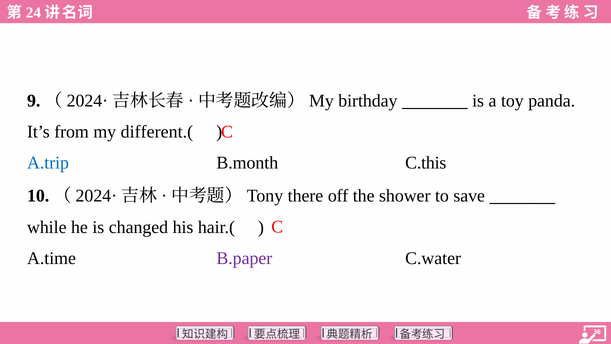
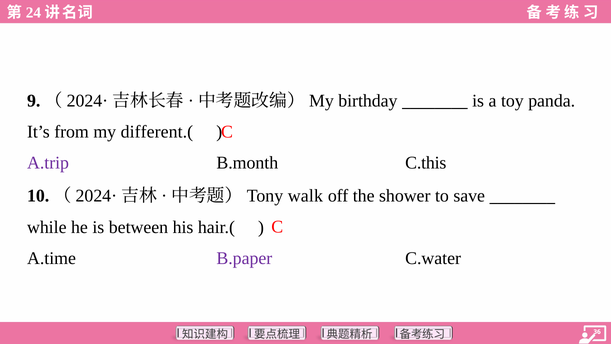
A.trip colour: blue -> purple (48, 163)
there: there -> walk (305, 196)
changed: changed -> between (138, 227)
